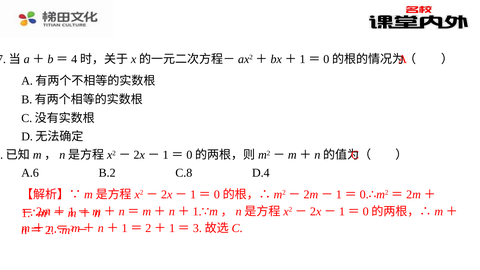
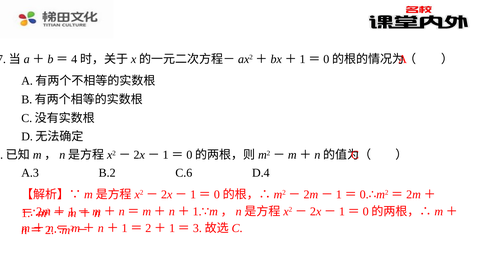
A.6: A.6 -> A.3 (30, 173)
C.8: C.8 -> C.6 (184, 173)
